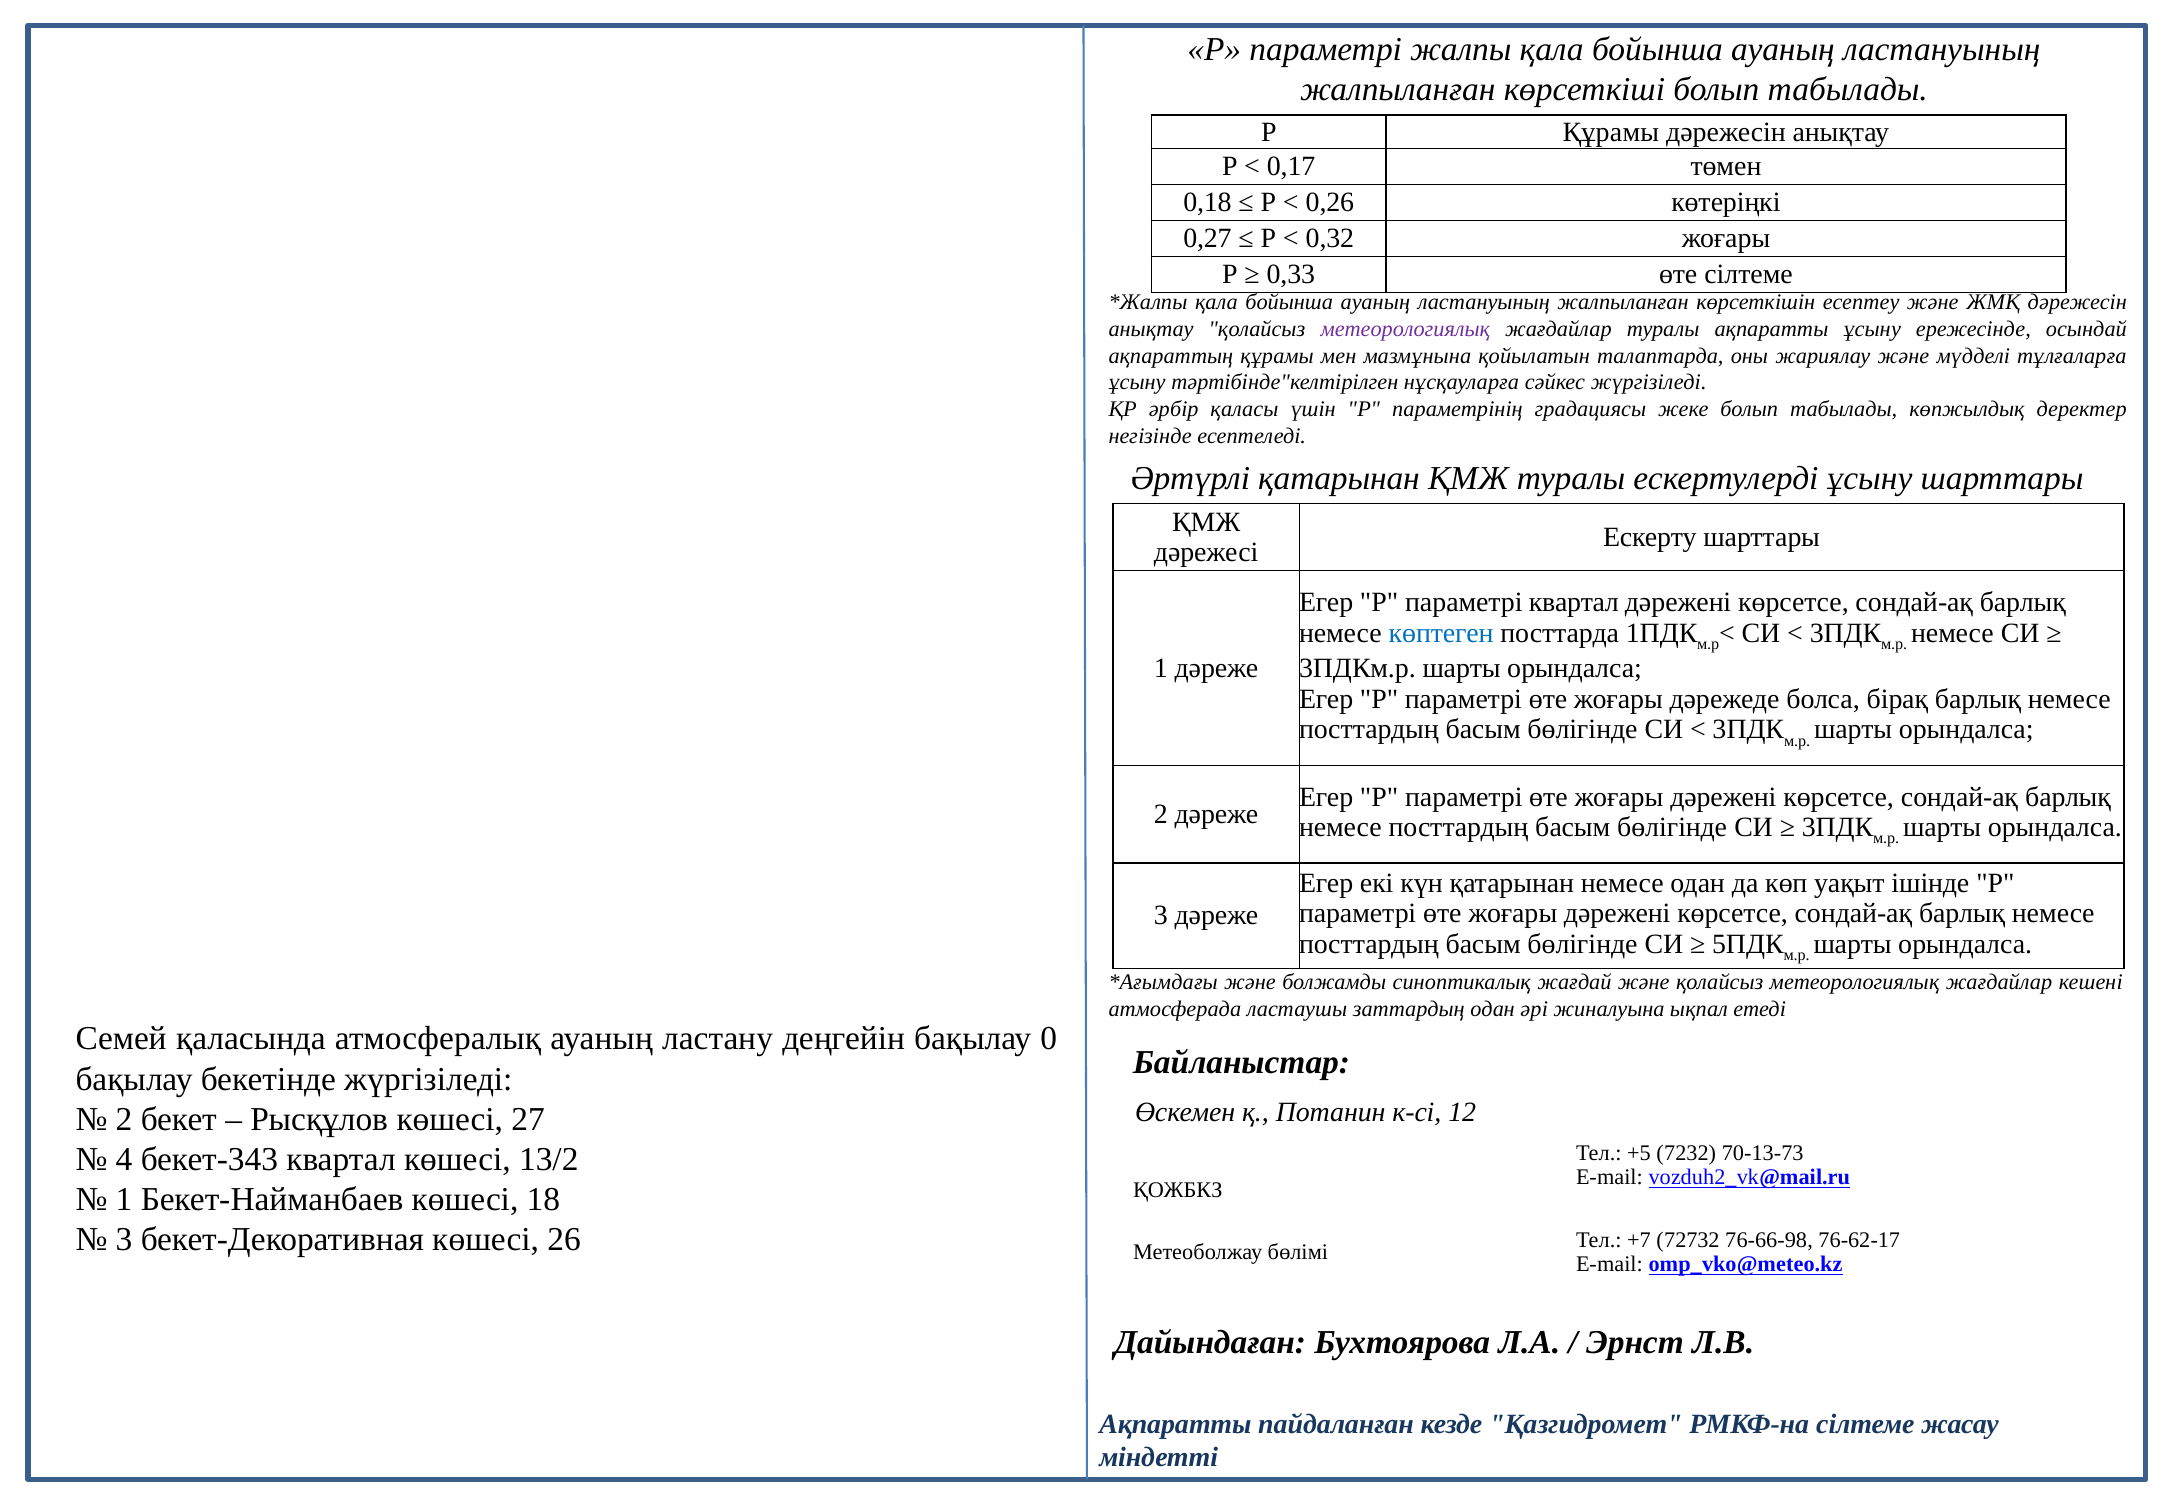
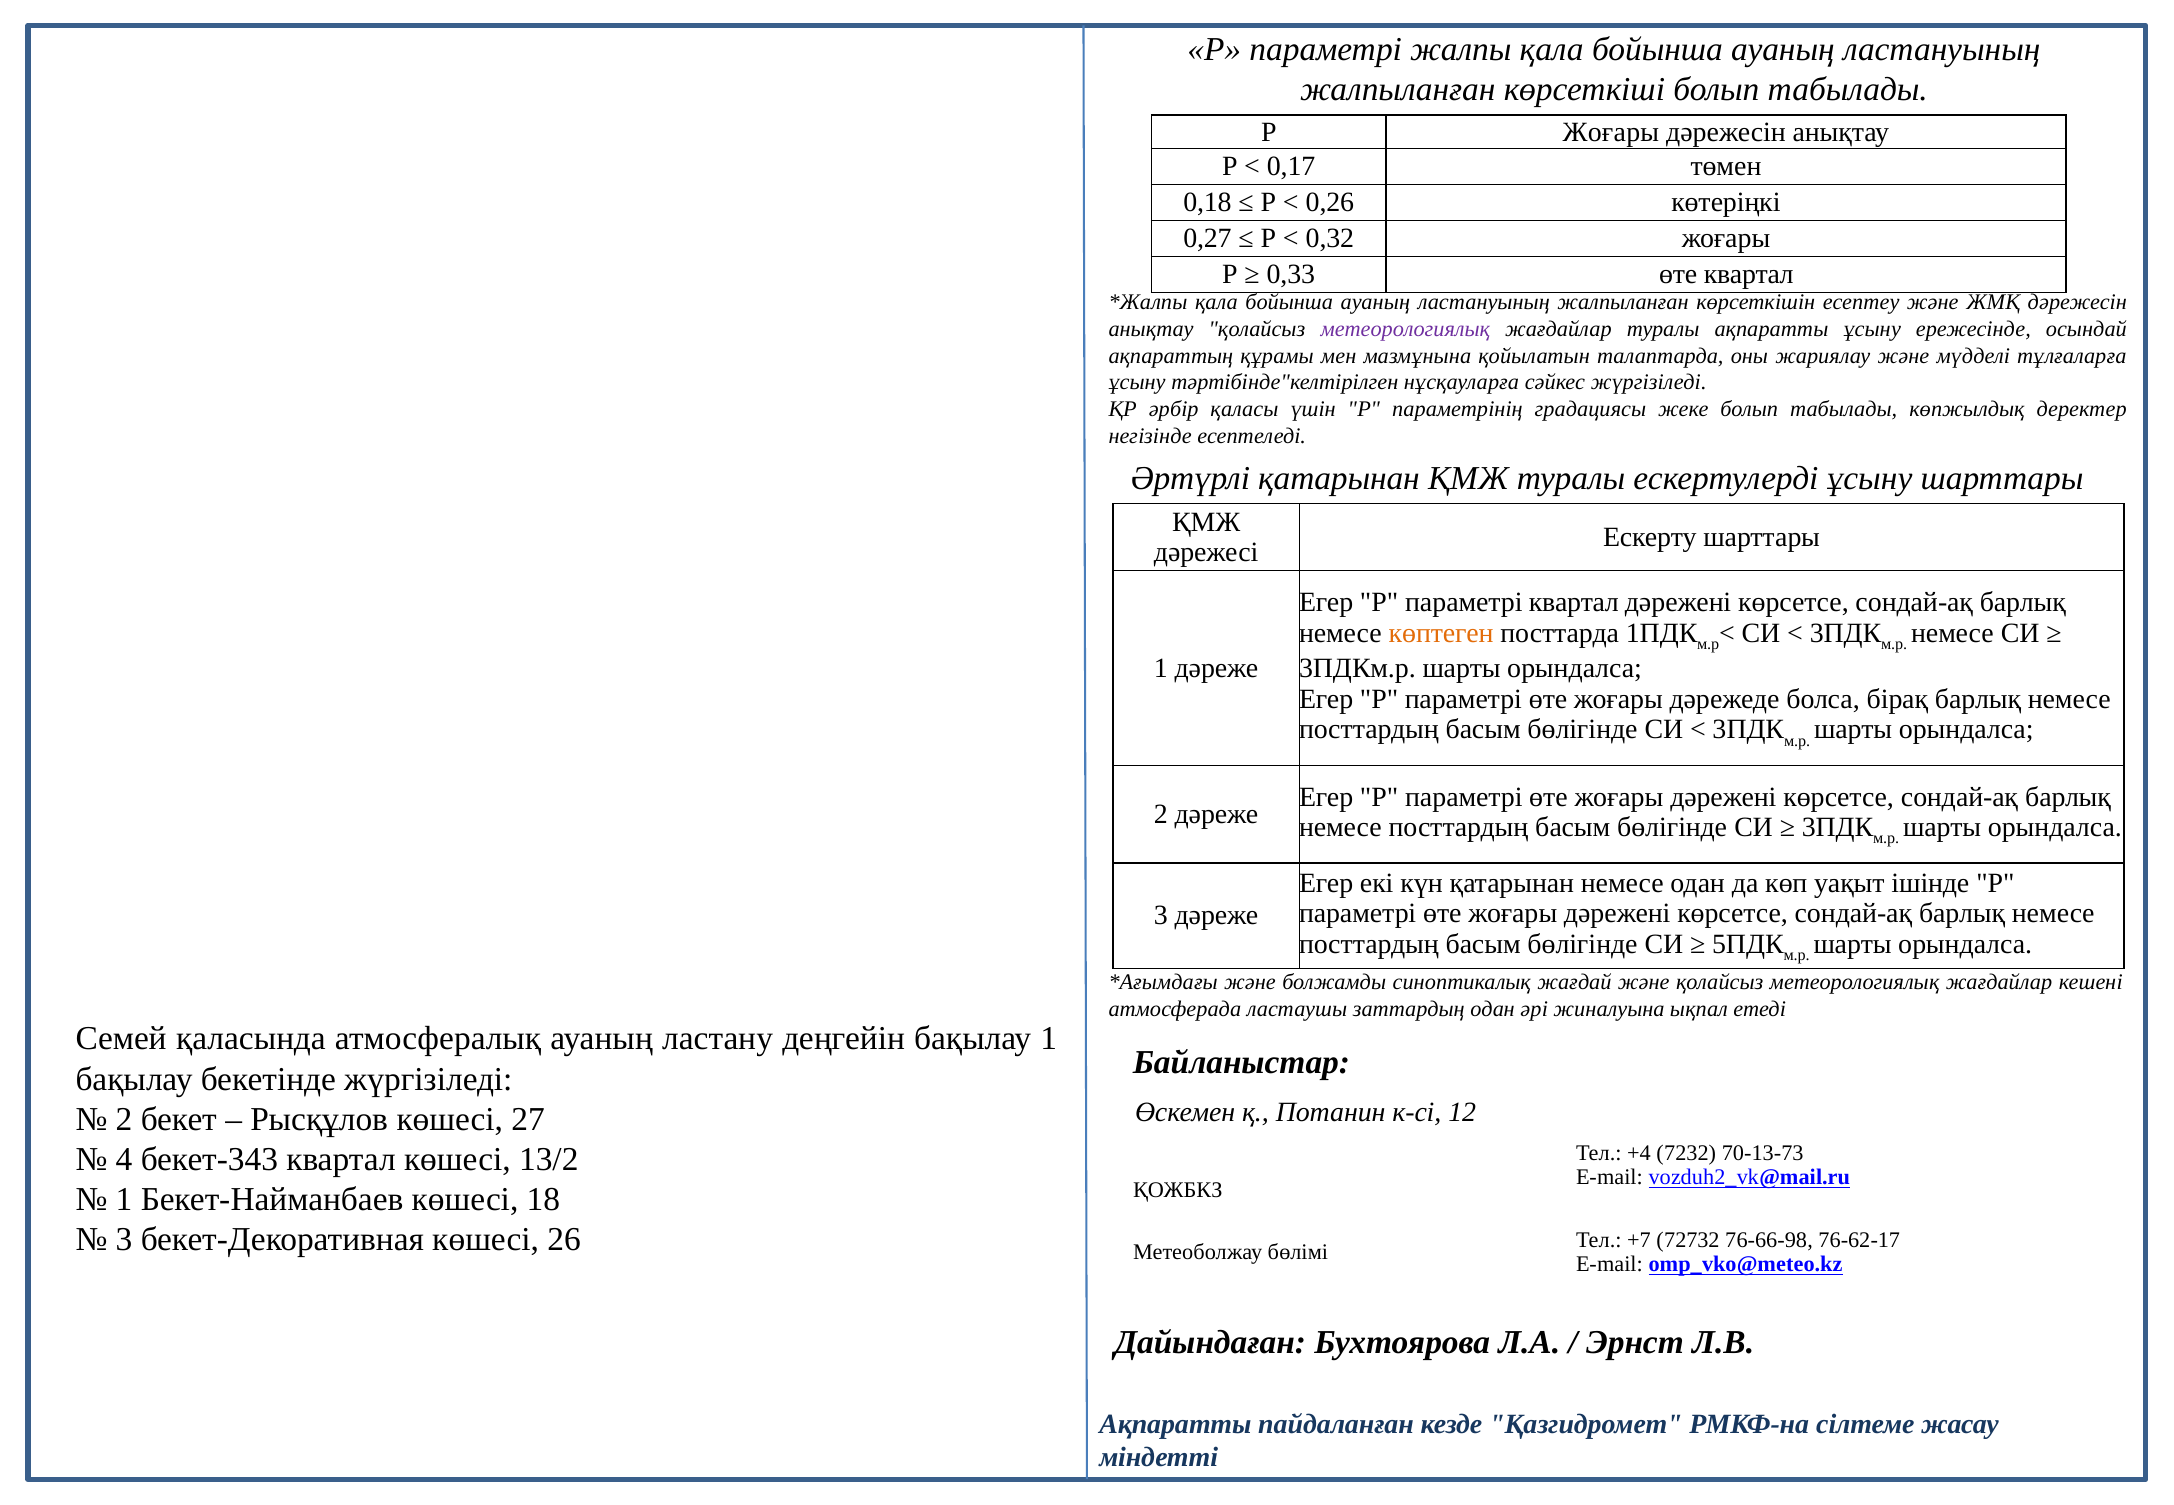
Р Құрамы: Құрамы -> Жоғары (1611, 132)
өте сілтеме: сілтеме -> квартал (1749, 274)
көптеген colour: blue -> orange (1441, 633)
бақылау 0: 0 -> 1 (1049, 1039)
+5: +5 -> +4 (1639, 1153)
